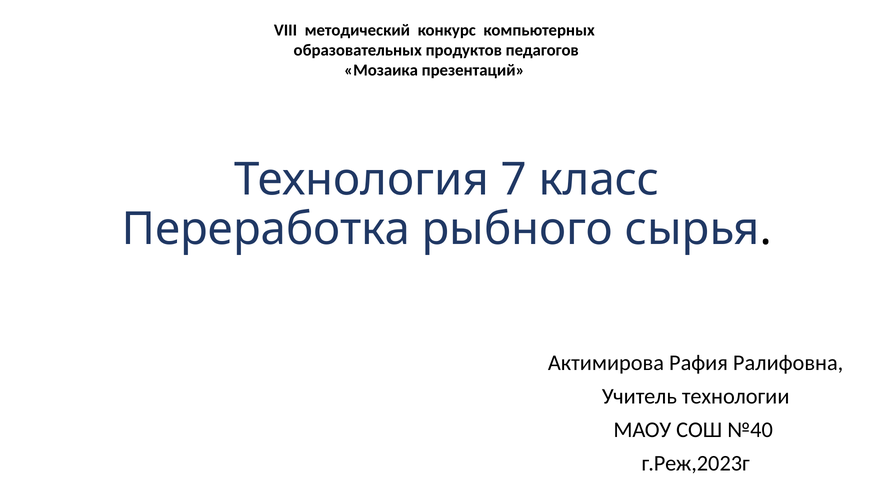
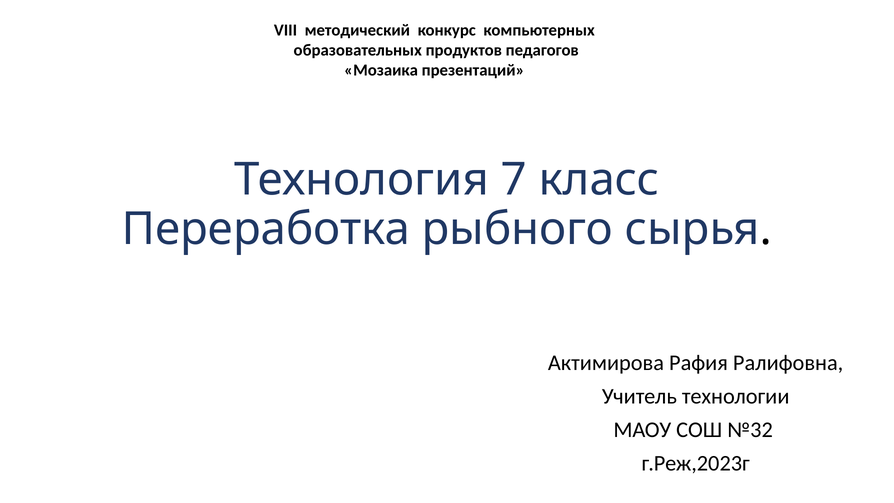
№40: №40 -> №32 (750, 430)
